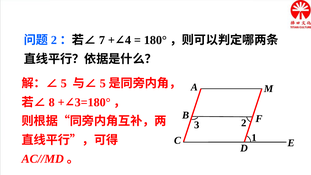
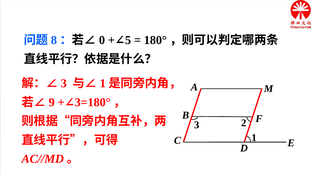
2: 2 -> 8 (54, 40)
7: 7 -> 0 (102, 40)
4: 4 -> 5 (128, 40)
5: 5 -> 3 (64, 83)
5: 5 -> 1 (103, 83)
8: 8 -> 9 (52, 102)
